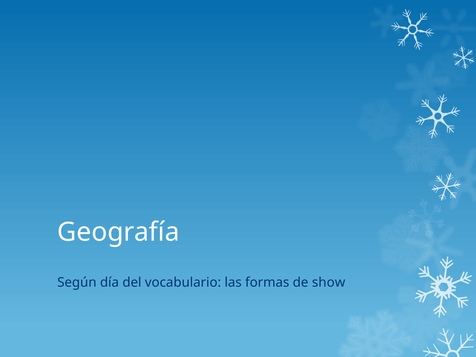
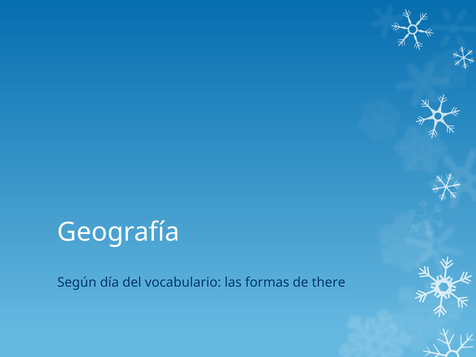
show: show -> there (329, 282)
